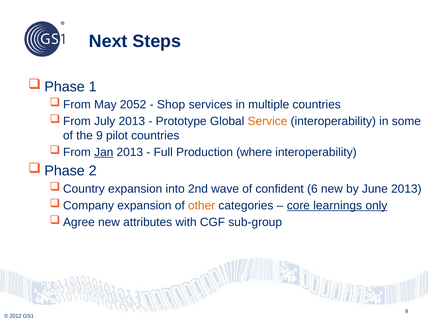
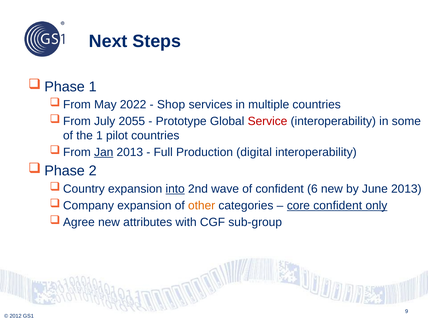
2052: 2052 -> 2022 (133, 105)
July 2013: 2013 -> 2055 (132, 121)
Service colour: orange -> red (268, 121)
the 9: 9 -> 1 (99, 136)
where: where -> digital (254, 152)
into underline: none -> present (175, 189)
core learnings: learnings -> confident (338, 205)
